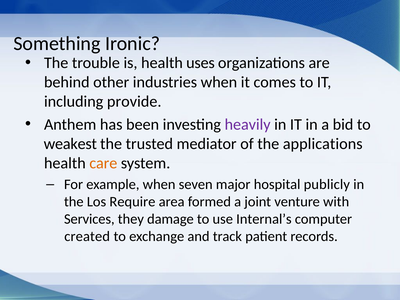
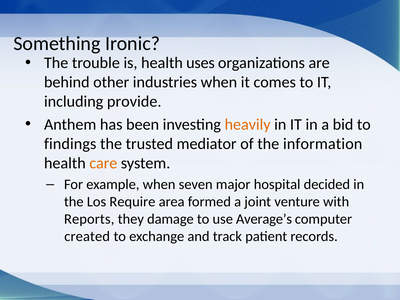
heavily colour: purple -> orange (248, 124)
weakest: weakest -> findings (70, 144)
applications: applications -> information (323, 144)
publicly: publicly -> decided (327, 184)
Services: Services -> Reports (89, 219)
Internal’s: Internal’s -> Average’s (264, 219)
